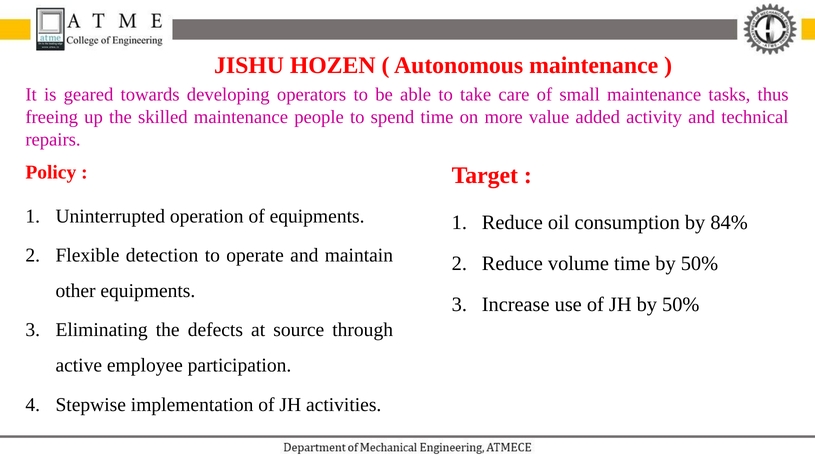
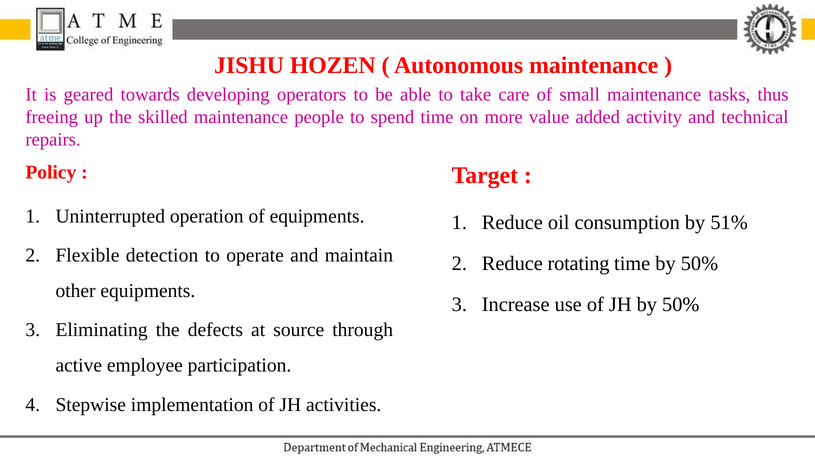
84%: 84% -> 51% (729, 222)
volume: volume -> rotating (579, 263)
